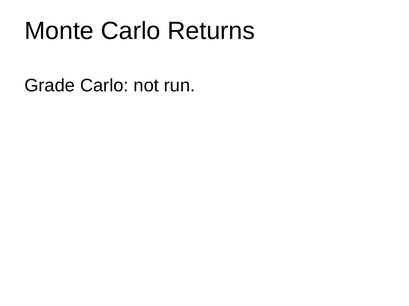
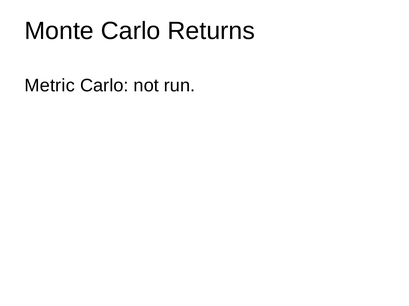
Grade: Grade -> Metric (50, 86)
